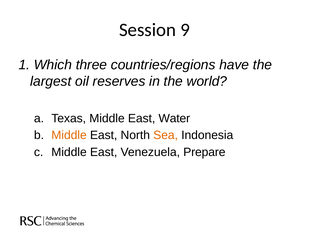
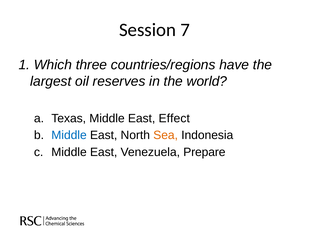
9: 9 -> 7 (185, 30)
Water: Water -> Effect (174, 118)
Middle colour: orange -> blue (69, 135)
